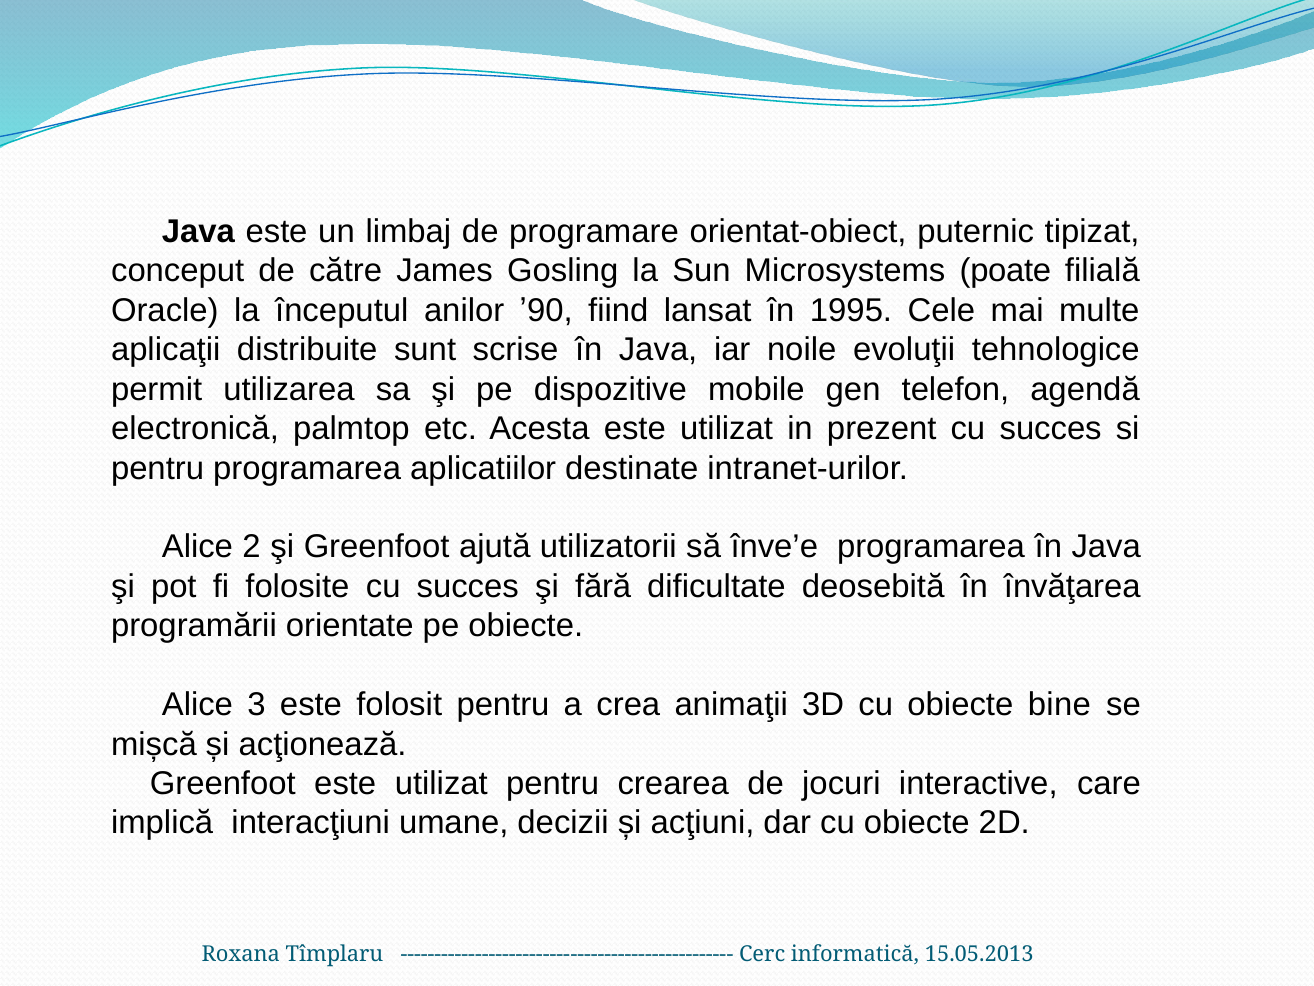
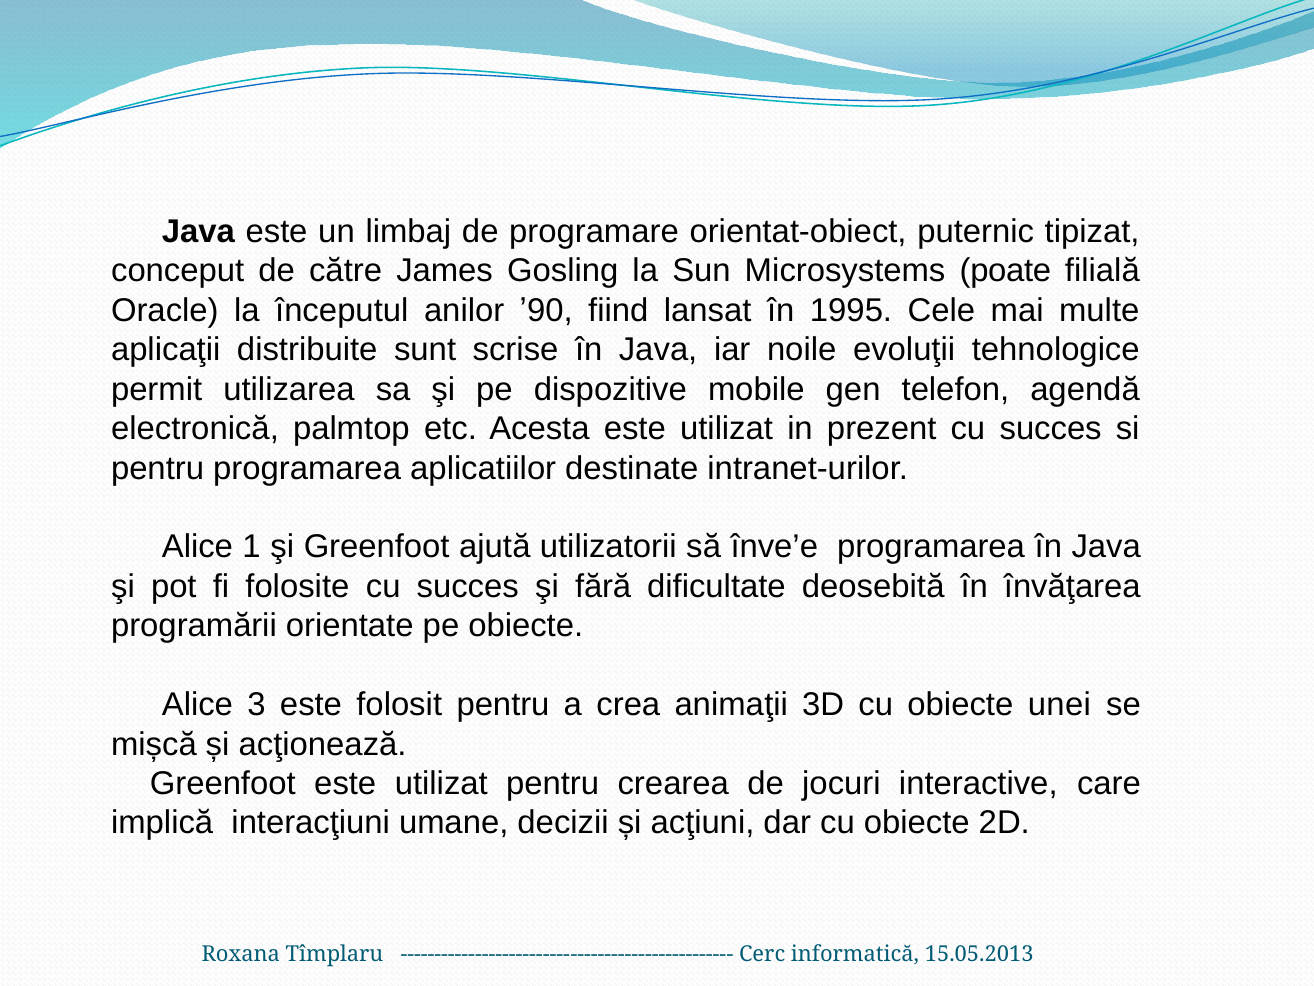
2: 2 -> 1 (252, 547)
bine: bine -> unei (1059, 704)
